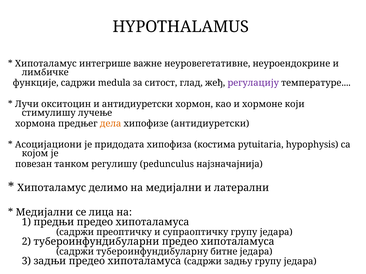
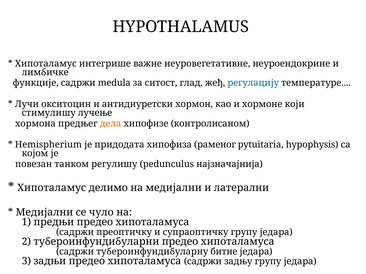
регулацију colour: purple -> blue (253, 83)
хипофизе антидиуретски: антидиуретски -> контролисаном (210, 124)
Асоцијациони: Асоцијациони -> Hemispherium (48, 145)
костима: костима -> раменог (215, 145)
лица: лица -> чуло (101, 213)
